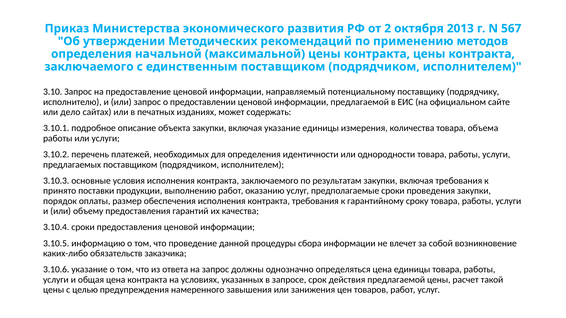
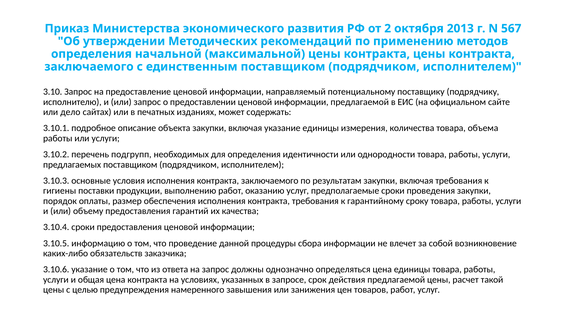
платежей: платежей -> подгрупп (131, 155)
принято: принято -> гигиены (60, 191)
